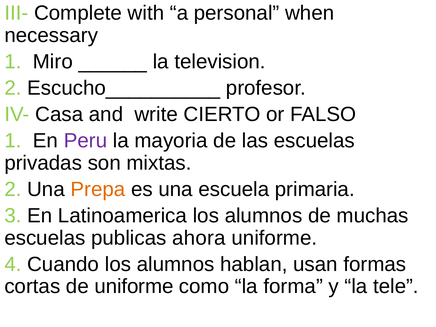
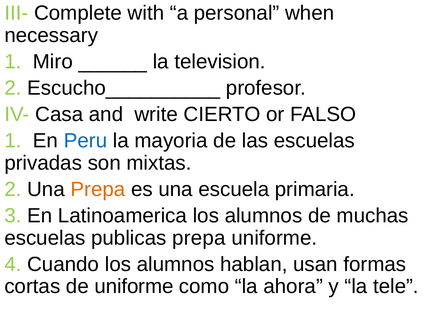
Peru colour: purple -> blue (85, 141)
publicas ahora: ahora -> prepa (199, 238)
forma: forma -> ahora (293, 287)
